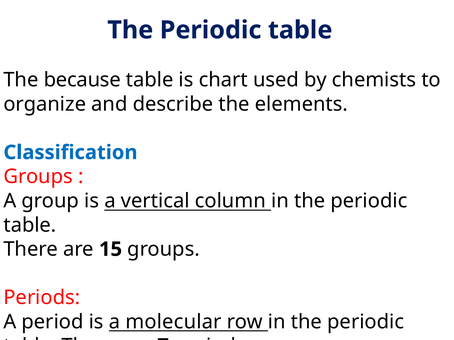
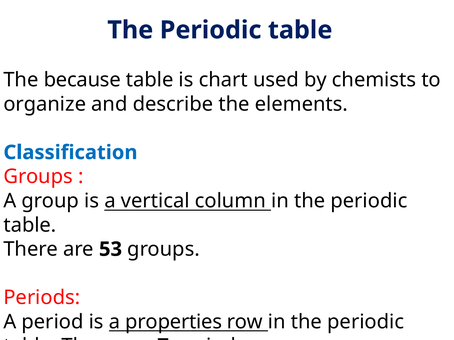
15: 15 -> 53 (111, 250)
molecular: molecular -> properties (174, 322)
